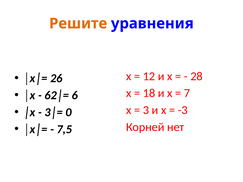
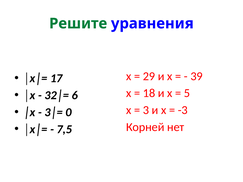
Решите colour: orange -> green (78, 24)
12: 12 -> 29 (149, 76)
28: 28 -> 39 (197, 76)
26: 26 -> 17 (56, 78)
7: 7 -> 5 (187, 93)
62│=: 62│= -> 32│= (57, 95)
